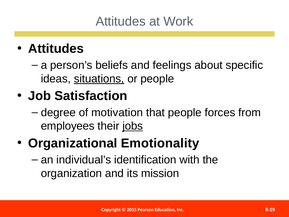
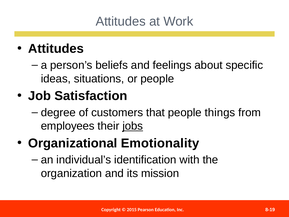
situations underline: present -> none (99, 79)
motivation: motivation -> customers (117, 112)
forces: forces -> things (220, 112)
